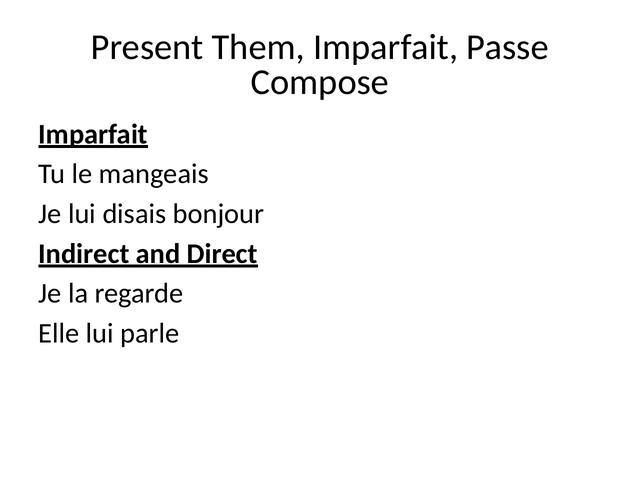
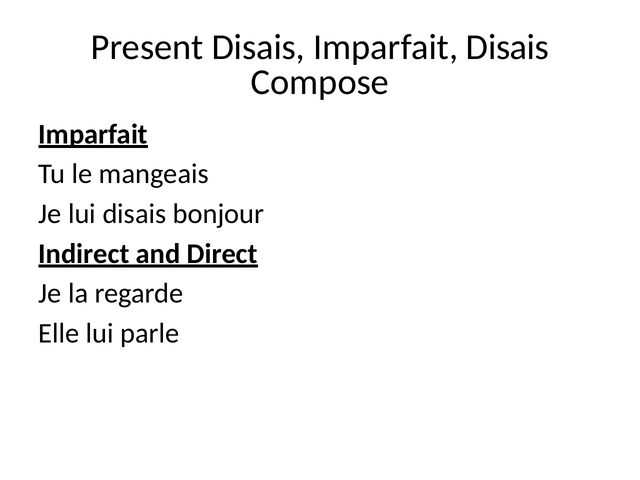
Present Them: Them -> Disais (258, 47)
Imparfait Passe: Passe -> Disais (508, 47)
